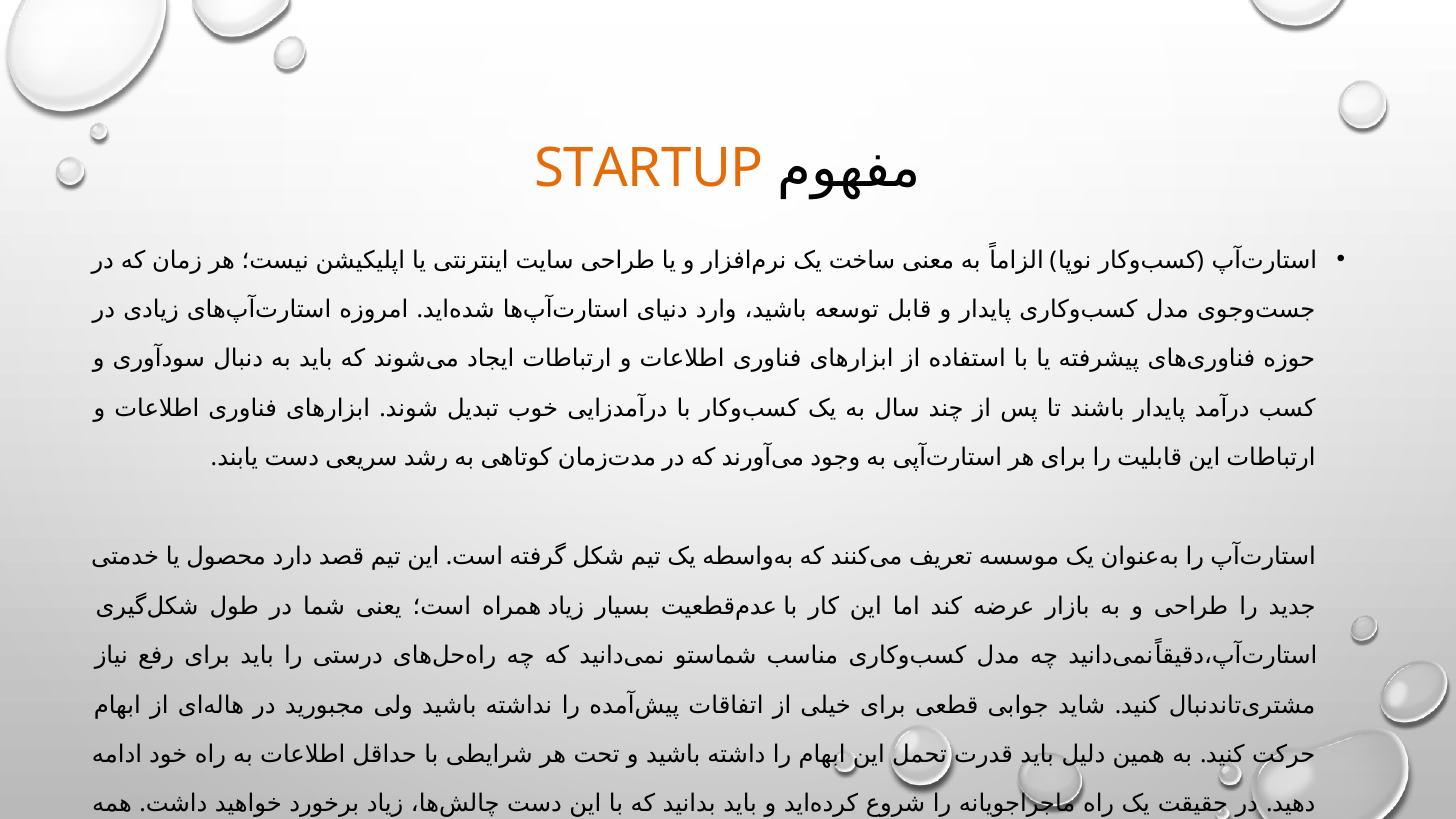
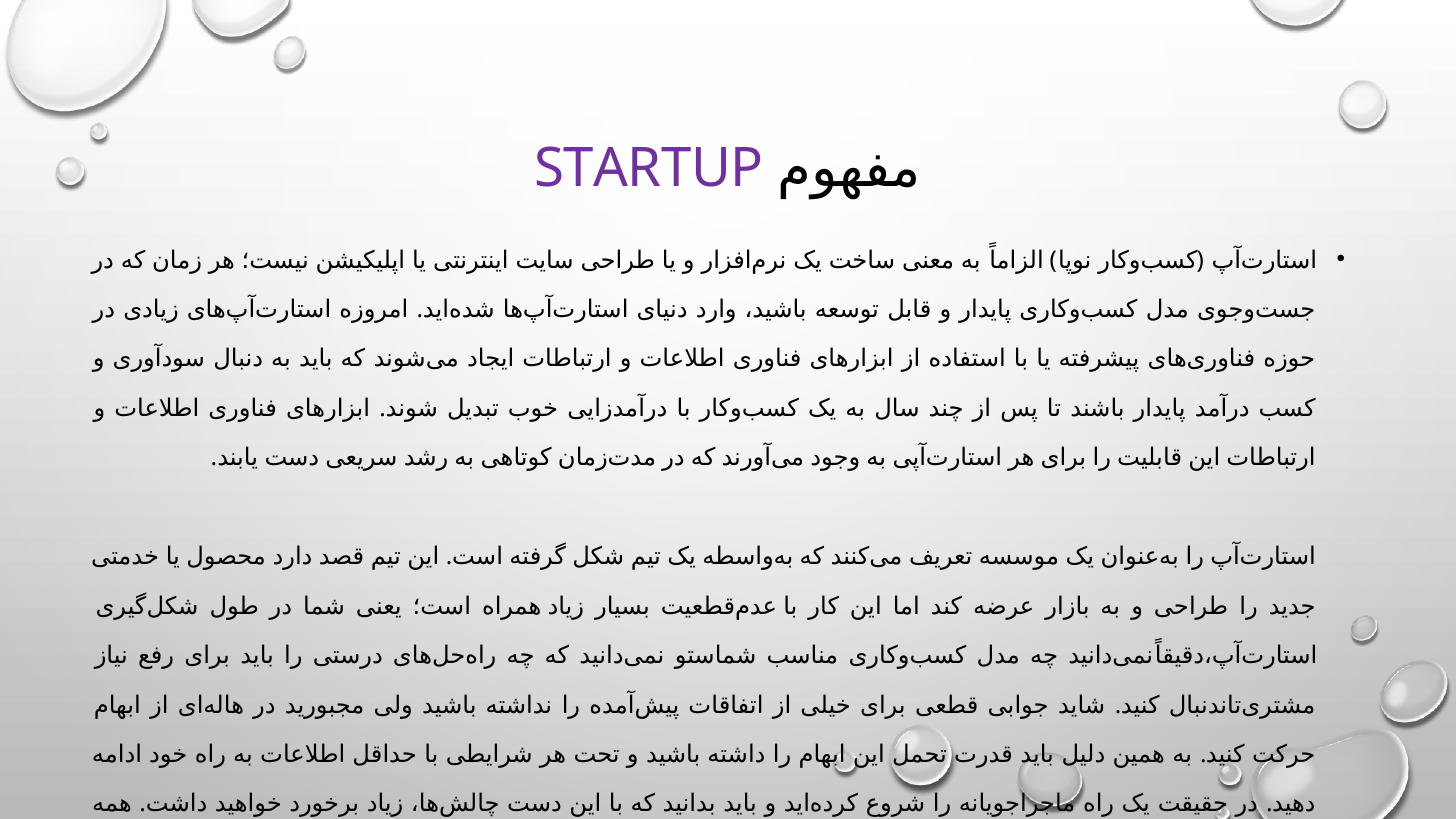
STARTUP colour: orange -> purple (649, 169)
